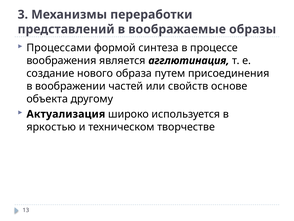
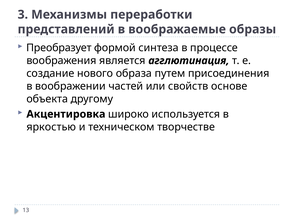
Процессами: Процессами -> Преобразует (59, 48)
Актуализация: Актуализация -> Акцентировка (66, 114)
